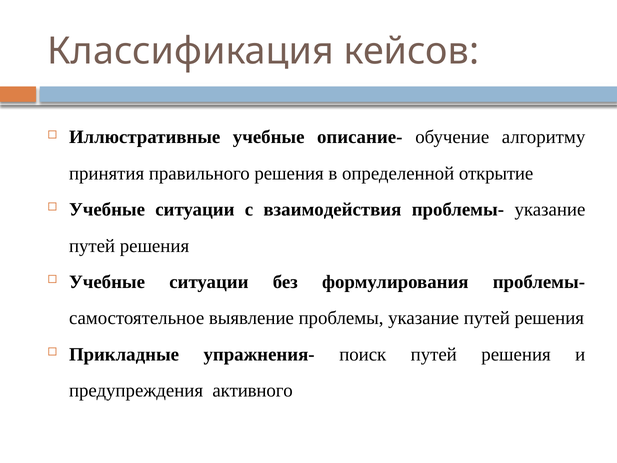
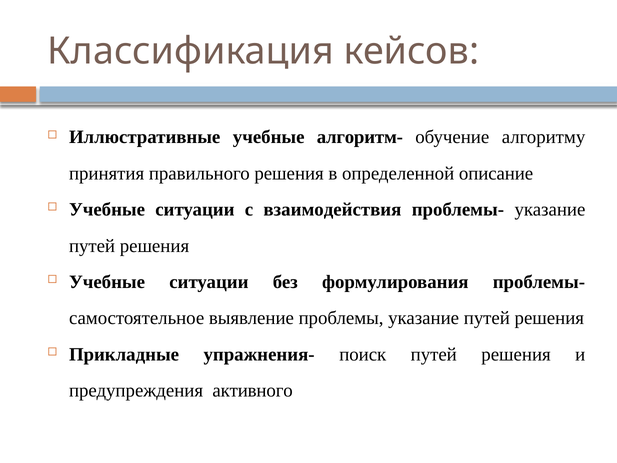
описание-: описание- -> алгоритм- (360, 137)
открытие: открытие -> описание (496, 173)
